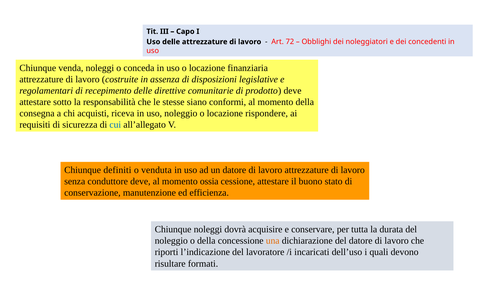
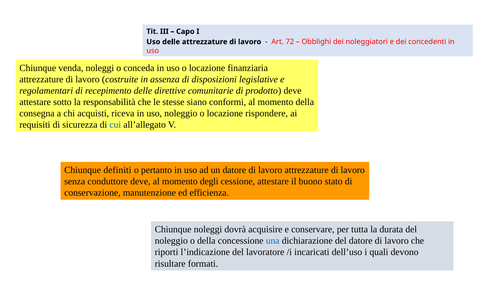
venduta: venduta -> pertanto (157, 170)
ossia: ossia -> degli (209, 181)
una colour: orange -> blue (273, 240)
